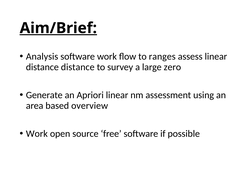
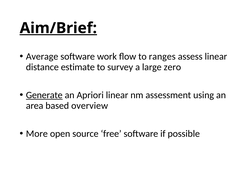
Analysis: Analysis -> Average (42, 56)
distance distance: distance -> estimate (78, 67)
Generate underline: none -> present (44, 95)
Work: Work -> More (37, 133)
